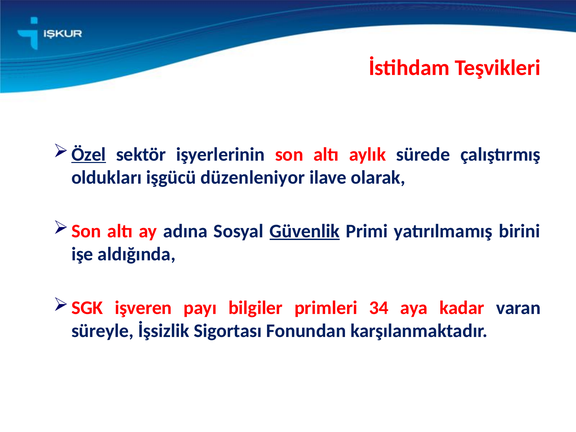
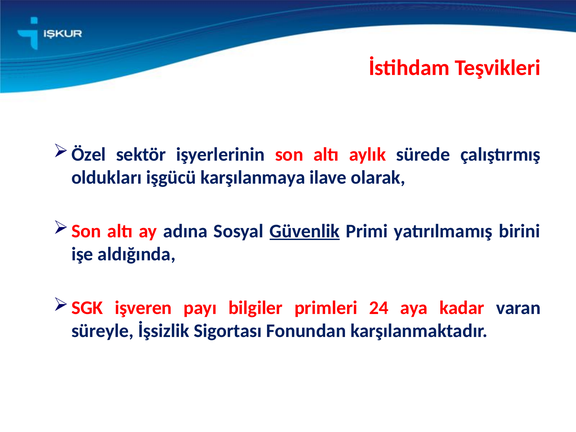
Özel underline: present -> none (89, 154)
düzenleniyor: düzenleniyor -> karşılanmaya (253, 177)
34: 34 -> 24 (379, 308)
